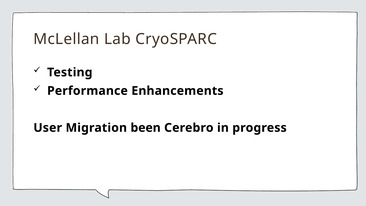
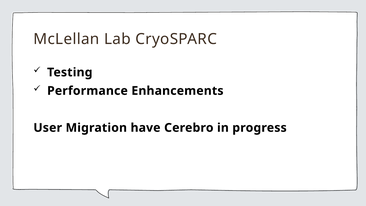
been: been -> have (146, 128)
